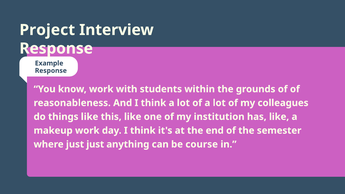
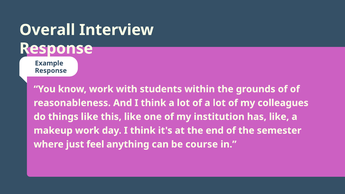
Project: Project -> Overall (47, 30)
just just: just -> feel (95, 144)
